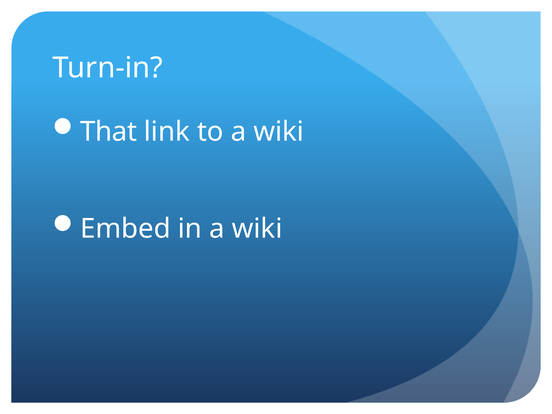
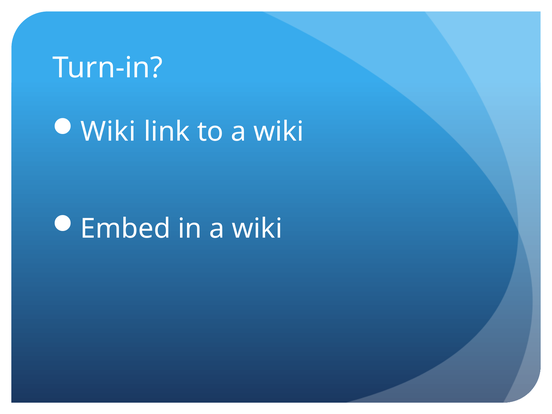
That: That -> Wiki (108, 132)
